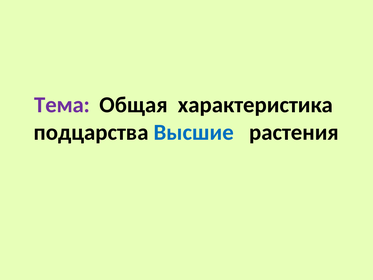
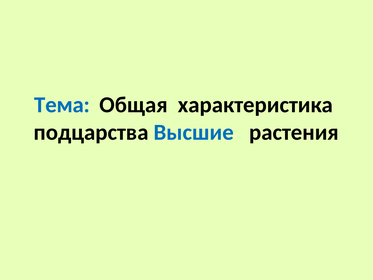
Тема colour: purple -> blue (62, 105)
